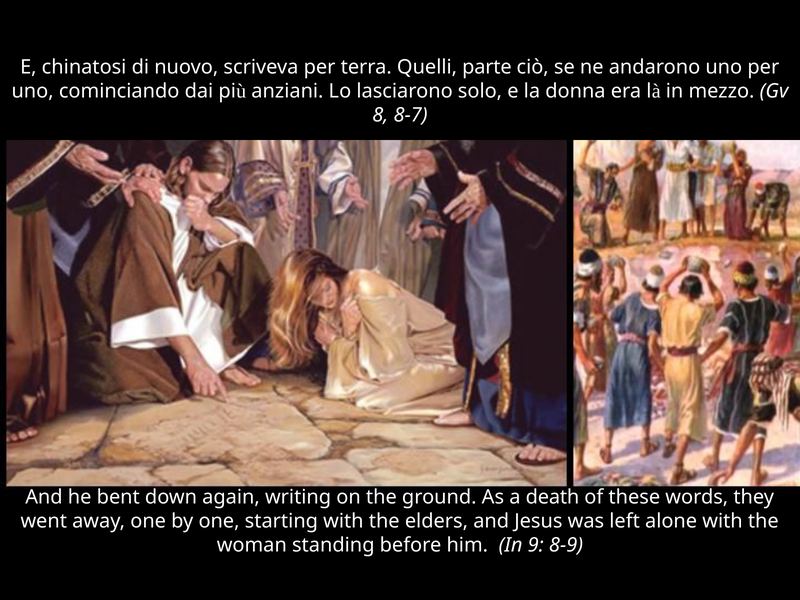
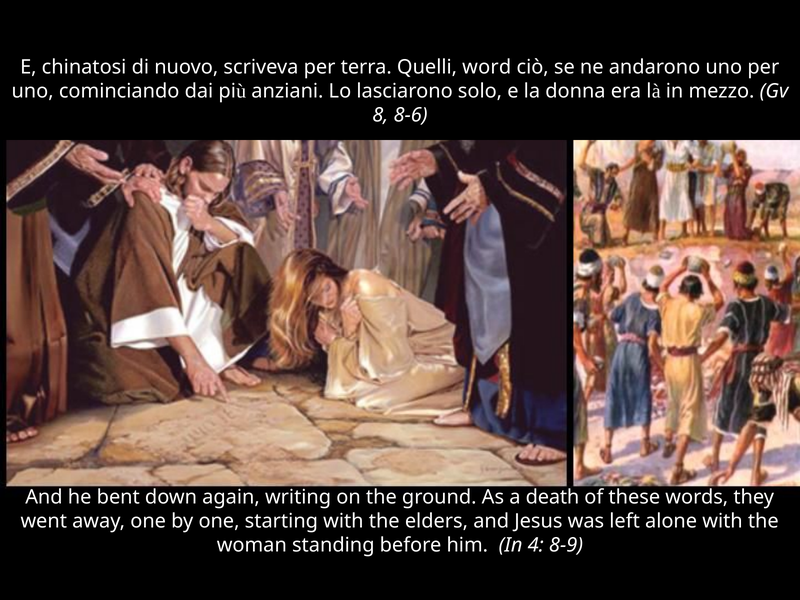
parte: parte -> word (487, 67)
8-7: 8-7 -> 8-6 (411, 115)
9: 9 -> 4 (536, 545)
